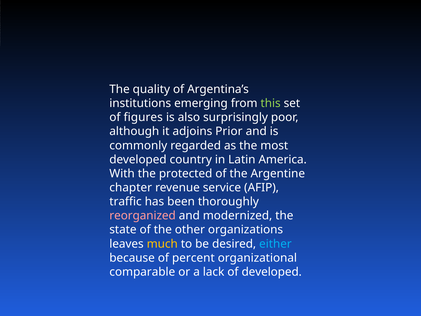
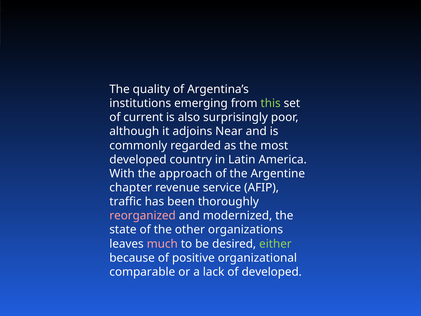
figures: figures -> current (143, 117)
Prior: Prior -> Near (229, 131)
protected: protected -> approach (186, 173)
much colour: yellow -> pink (162, 244)
either colour: light blue -> light green (275, 244)
percent: percent -> positive (193, 258)
